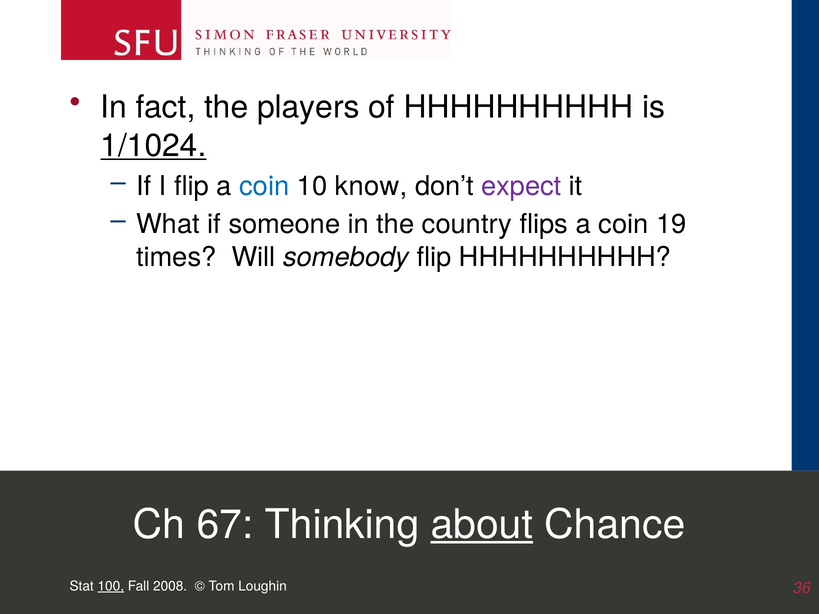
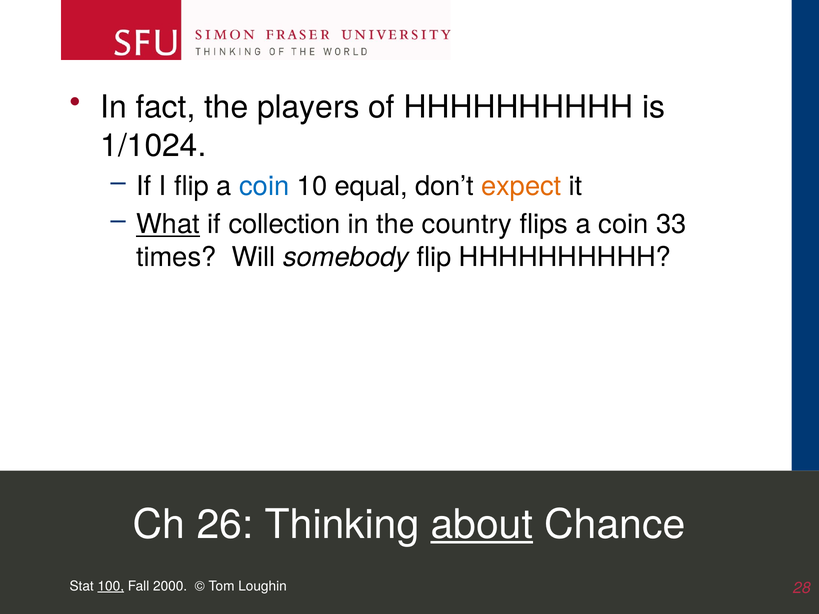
1/1024 underline: present -> none (153, 146)
know: know -> equal (371, 186)
expect colour: purple -> orange (521, 186)
What underline: none -> present (168, 224)
someone: someone -> collection (284, 224)
19: 19 -> 33 (671, 224)
67: 67 -> 26 (225, 525)
2008: 2008 -> 2000 (170, 587)
36: 36 -> 28 (802, 588)
